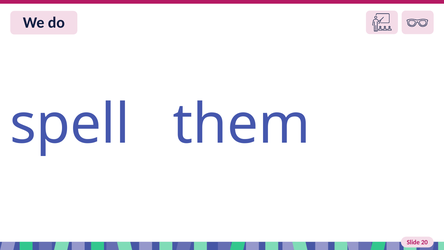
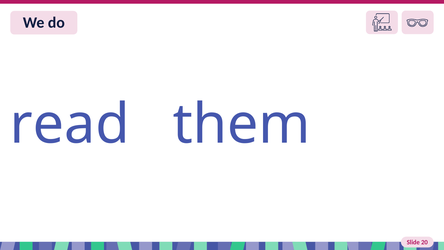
spell: spell -> read (70, 124)
